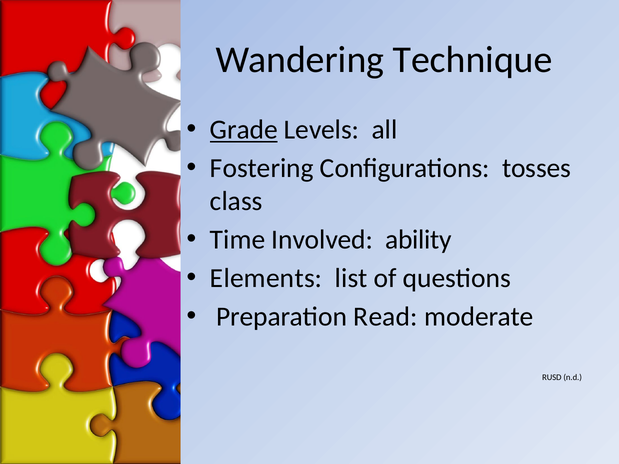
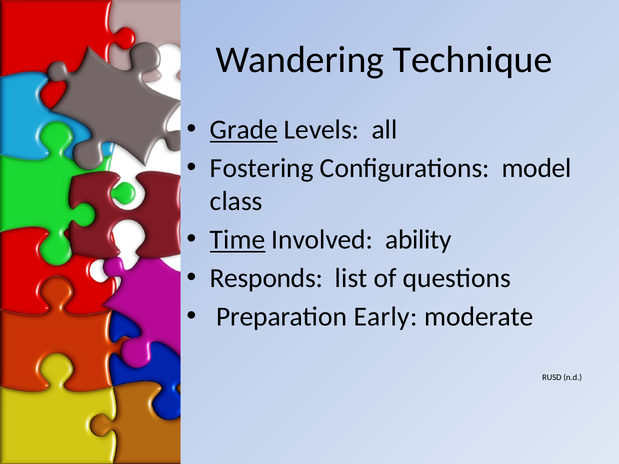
tosses: tosses -> model (537, 168)
Time underline: none -> present (238, 240)
Elements: Elements -> Responds (266, 278)
Read: Read -> Early (386, 317)
